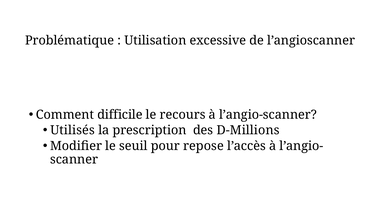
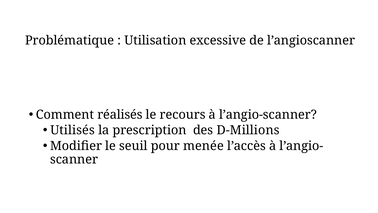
difficile: difficile -> réalisés (120, 114)
repose: repose -> menée (203, 146)
